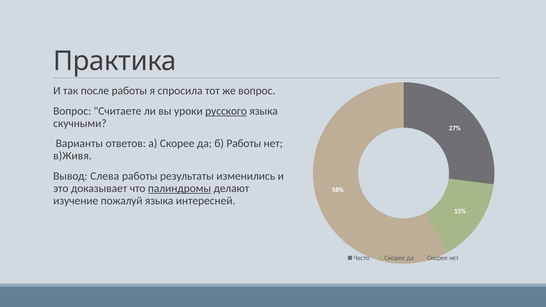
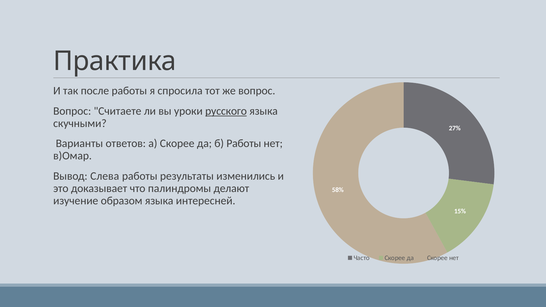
в)Живя: в)Живя -> в)Омар (73, 156)
палиндромы underline: present -> none (180, 188)
пожалуй: пожалуй -> образом (122, 201)
